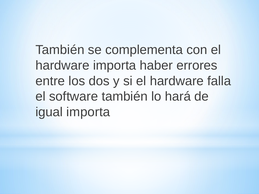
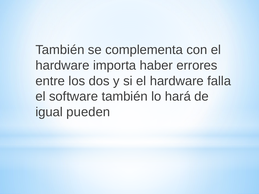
igual importa: importa -> pueden (88, 112)
